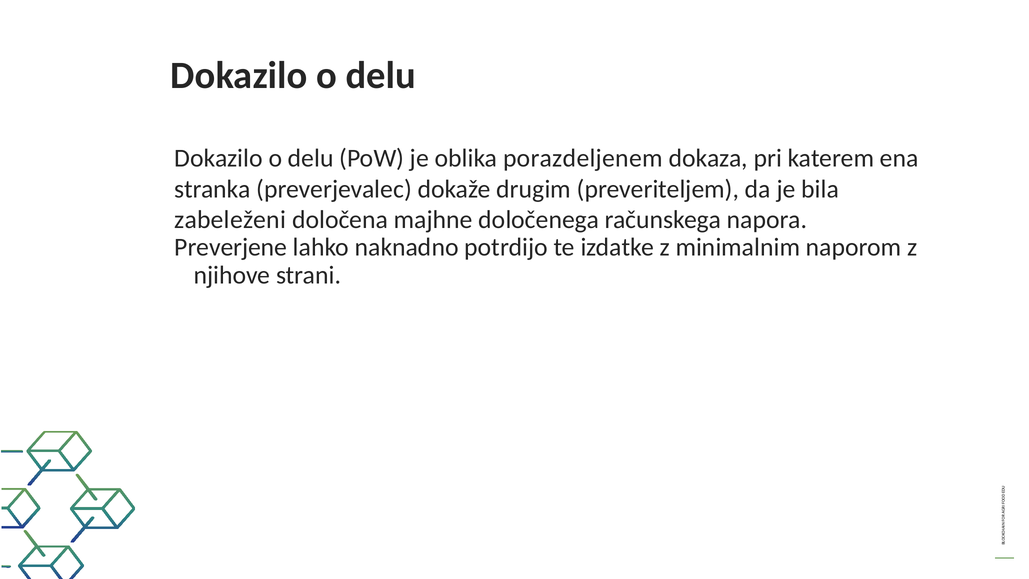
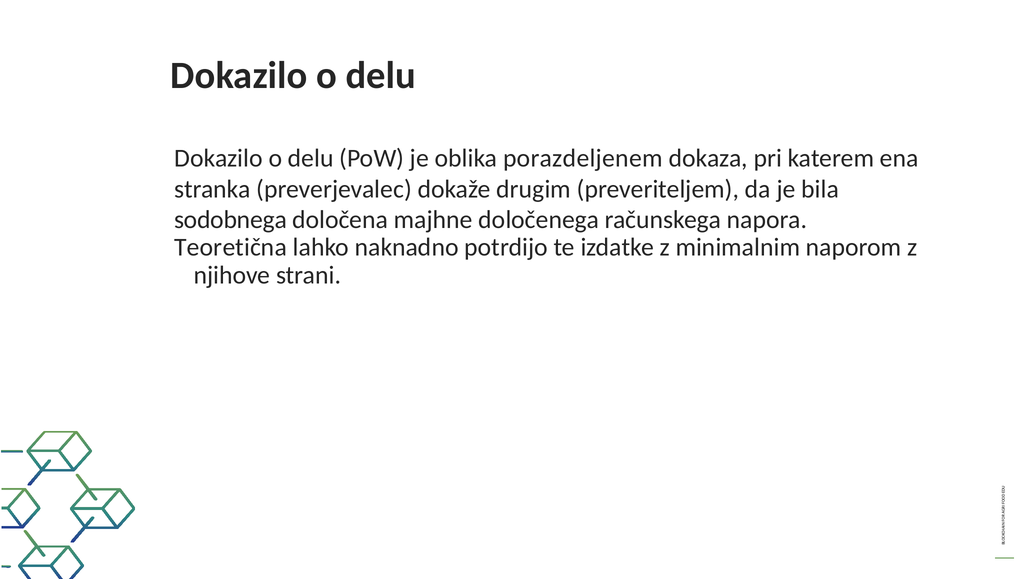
zabeleženi: zabeleženi -> sodobnega (230, 220)
Preverjene: Preverjene -> Teoretična (231, 247)
